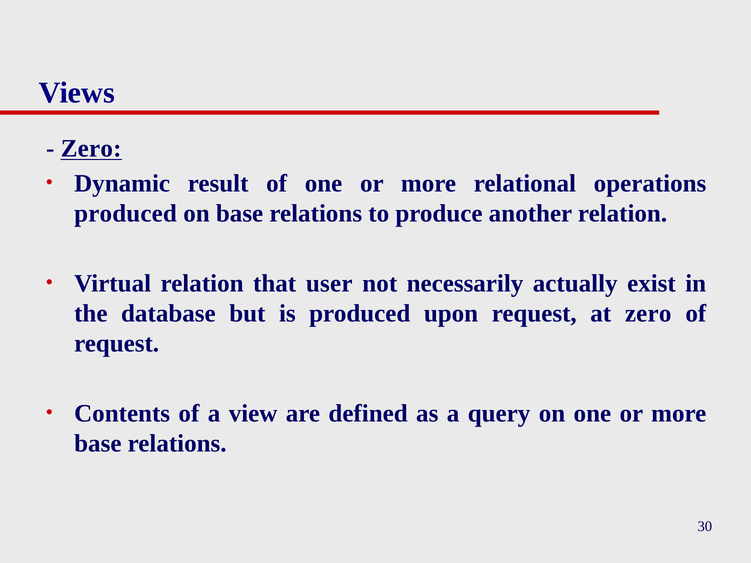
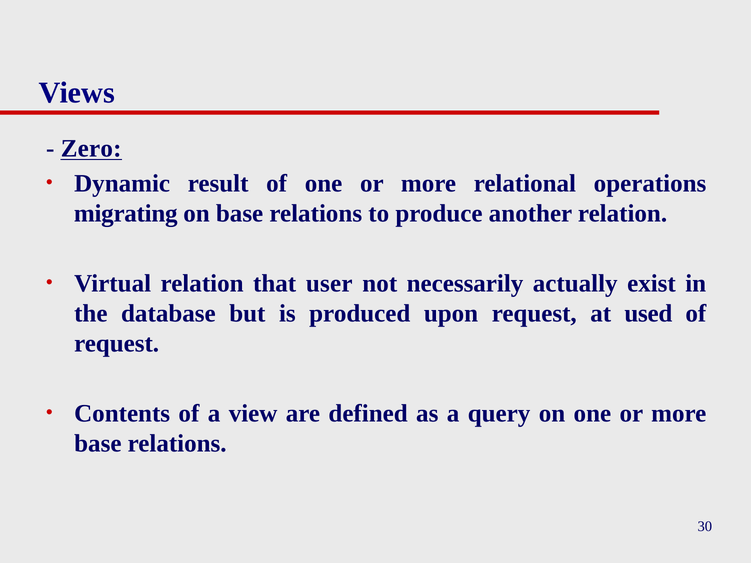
produced: produced -> migrating (126, 214)
at zero: zero -> used (648, 314)
